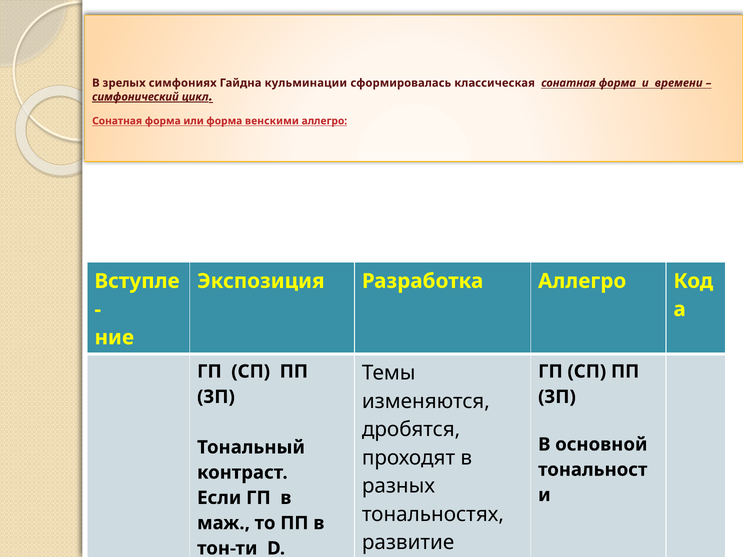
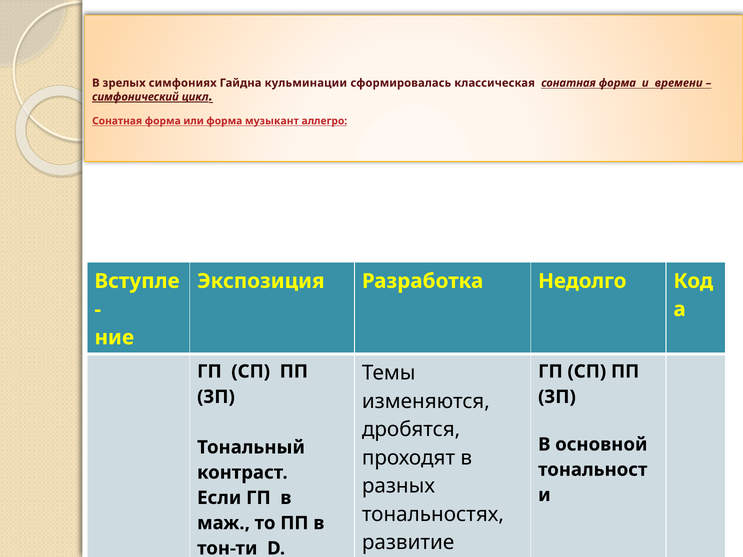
венскими: венскими -> музыкант (272, 121)
Разработка Аллегро: Аллегро -> Недолго (582, 281)
